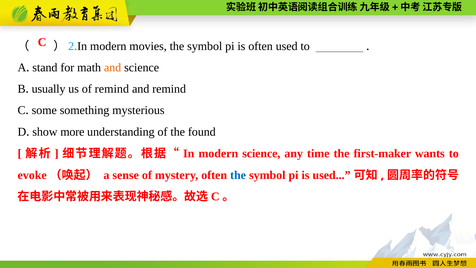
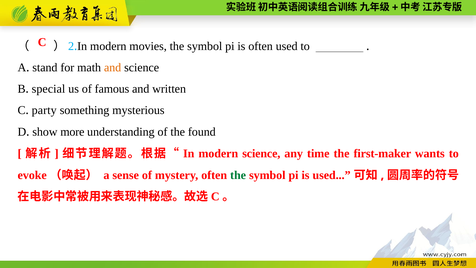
usually: usually -> special (48, 89)
of remind: remind -> famous (112, 89)
and remind: remind -> written (169, 89)
some: some -> party (44, 110)
the colour: blue -> green (238, 175)
